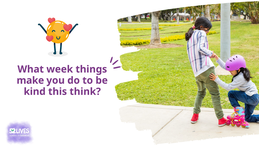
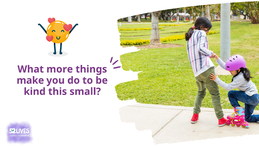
week: week -> more (60, 69)
think: think -> small (85, 91)
